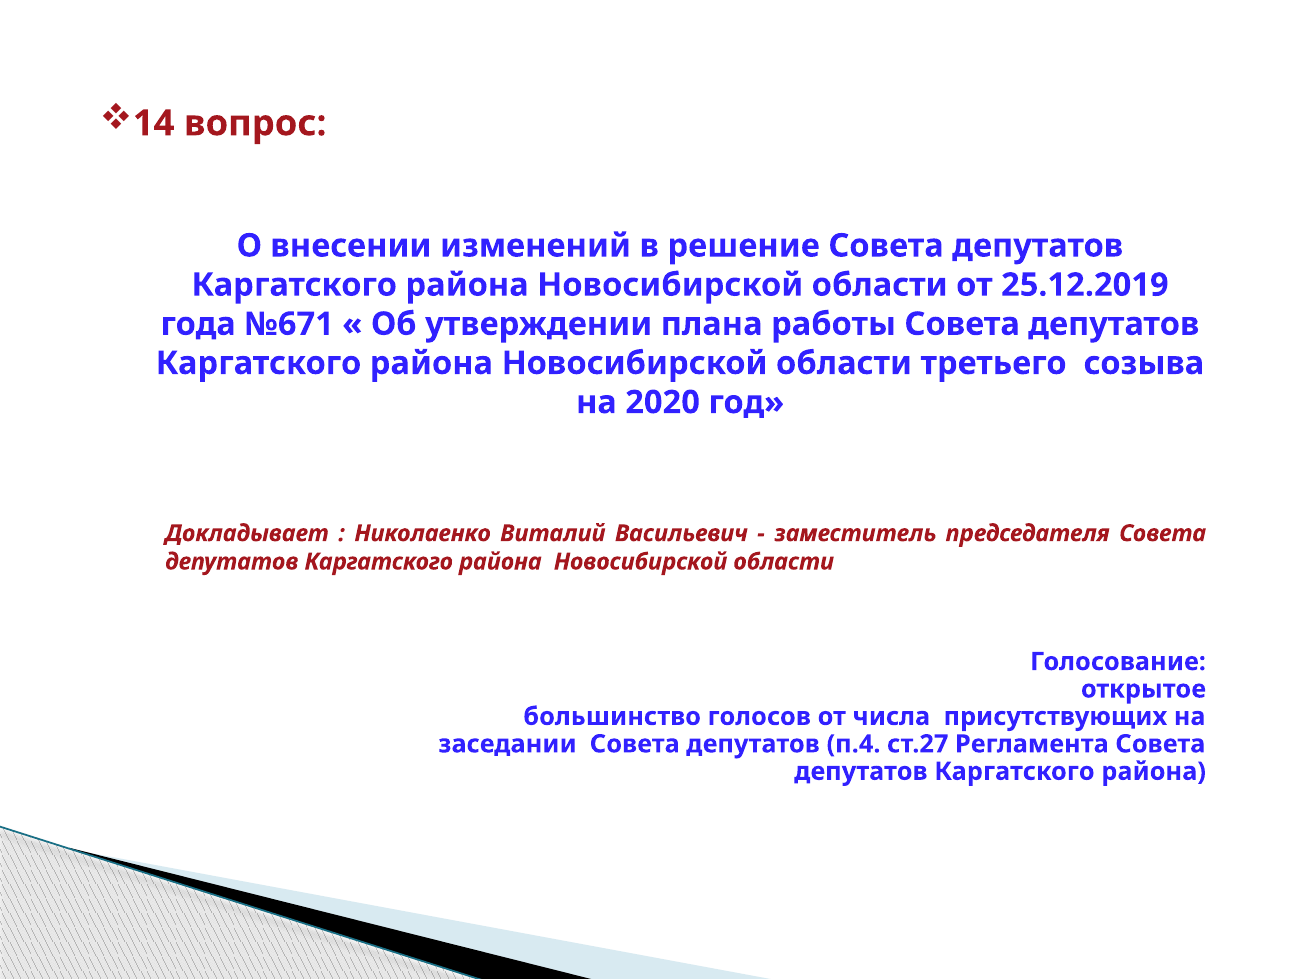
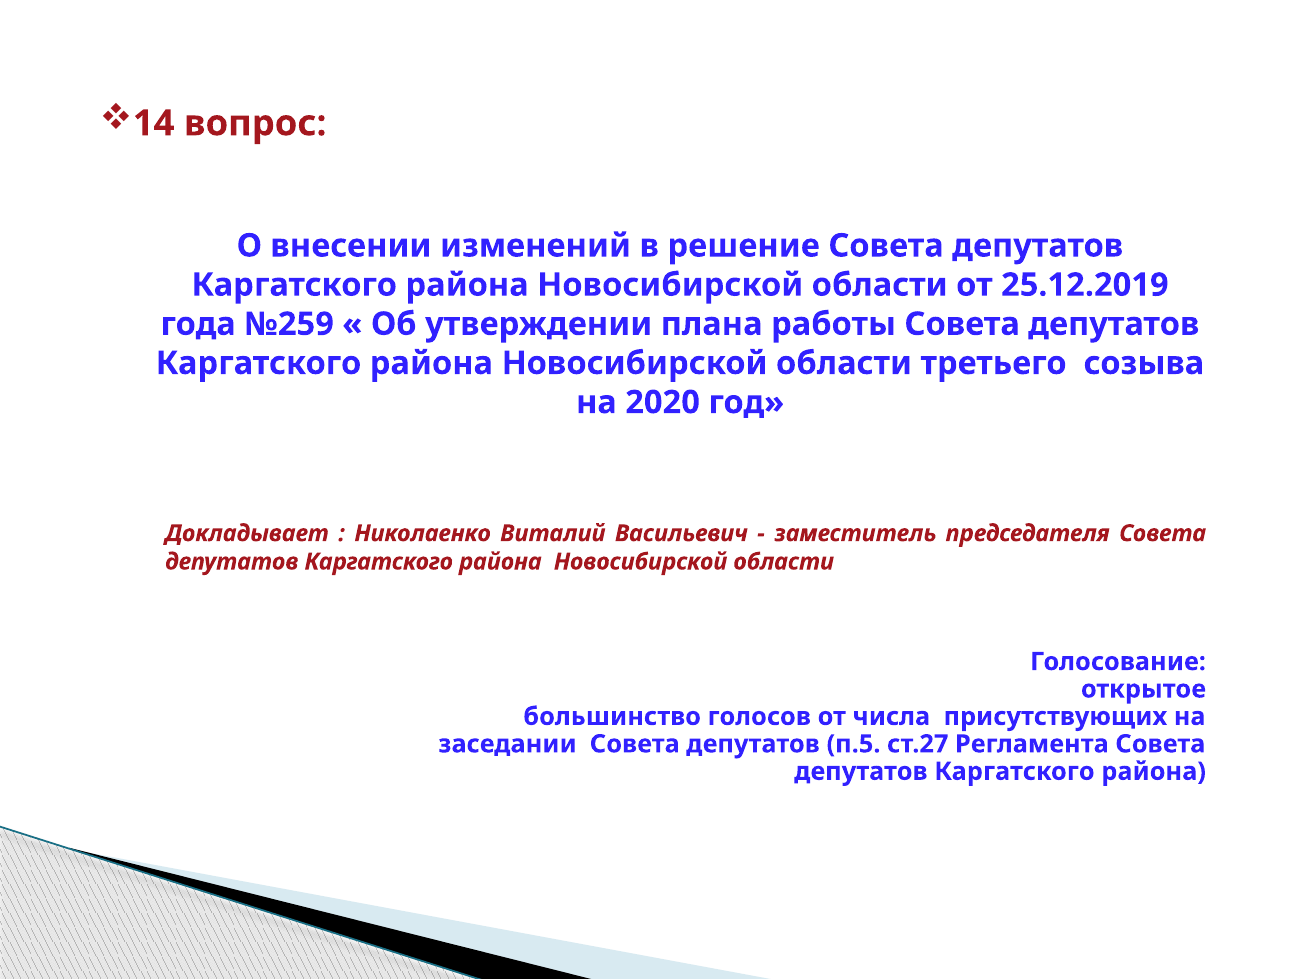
№671: №671 -> №259 (289, 324)
п.4: п.4 -> п.5 (854, 744)
